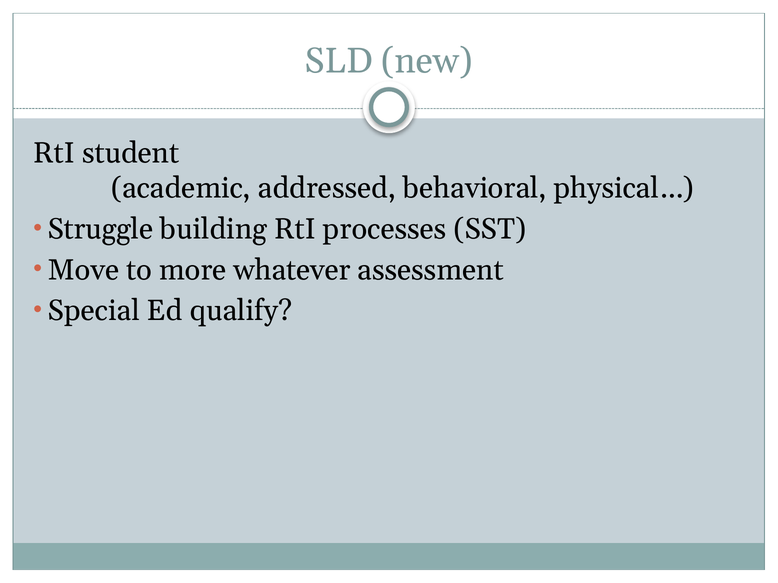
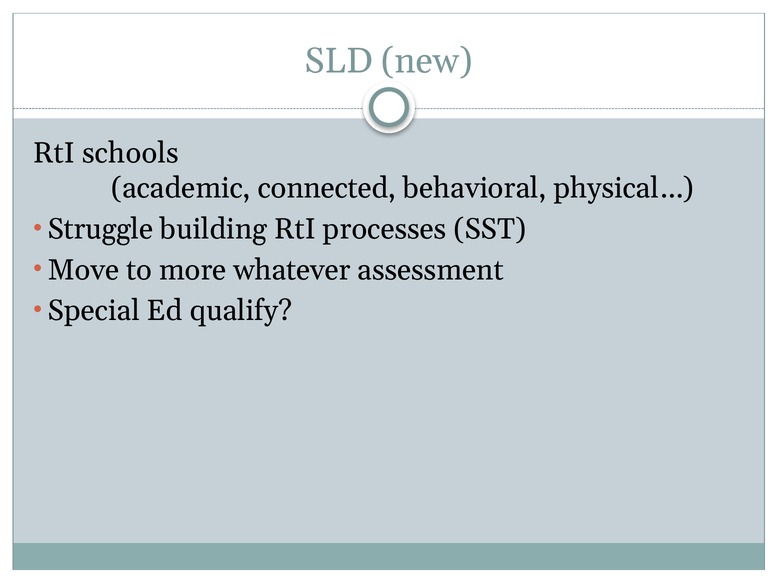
student: student -> schools (130, 153)
addressed: addressed -> connected (327, 188)
